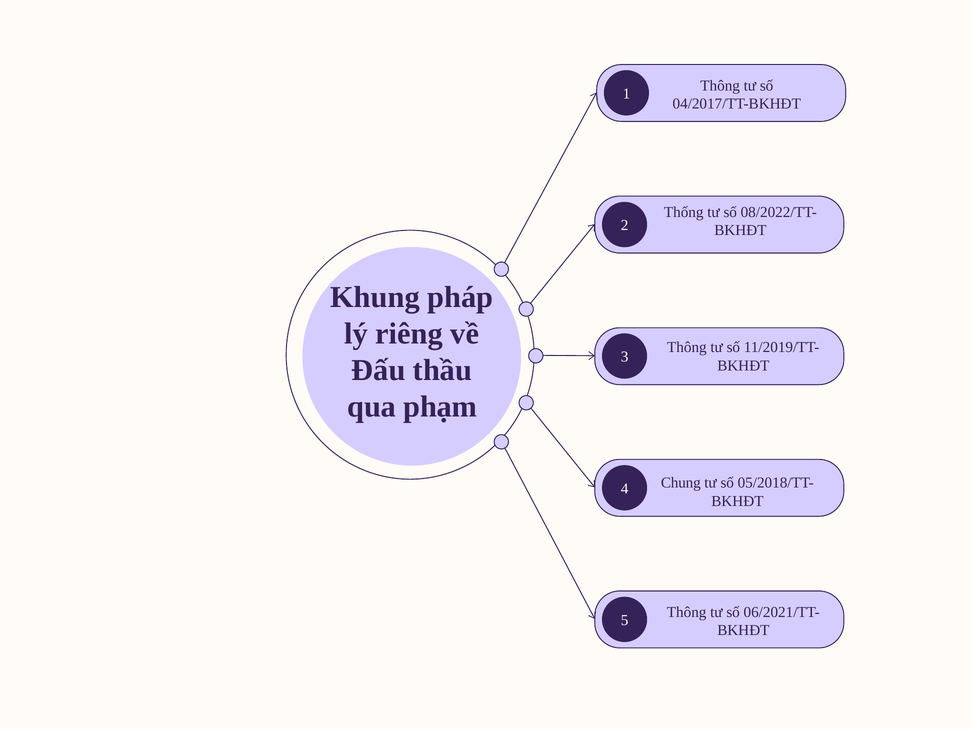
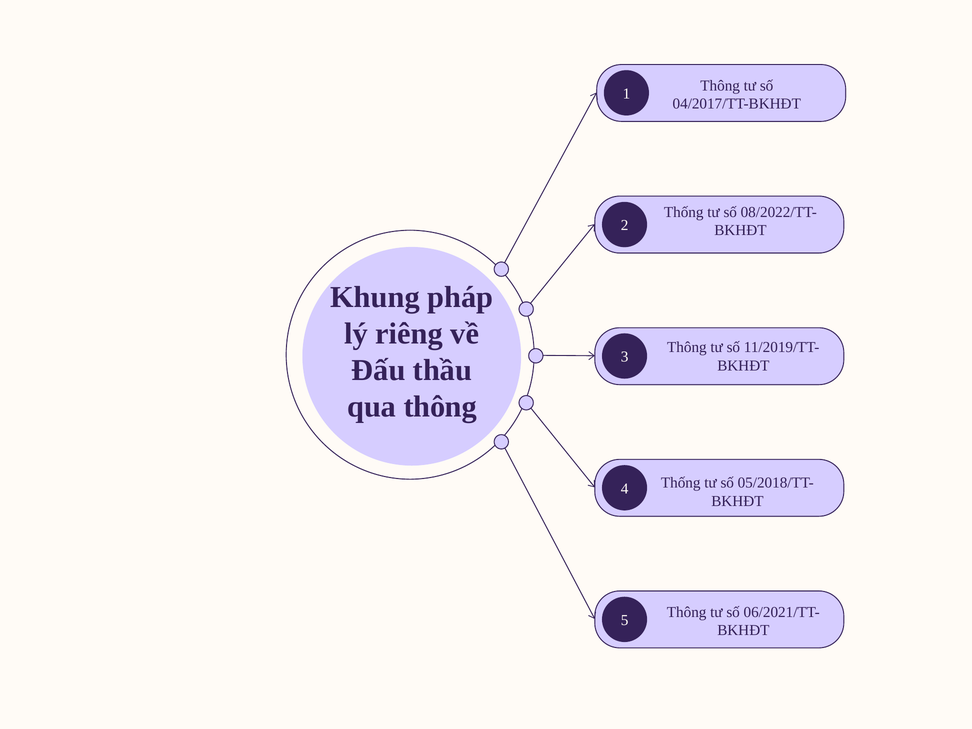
qua phạm: phạm -> thông (440, 407)
Chung: Chung -> Thống (681, 483)
